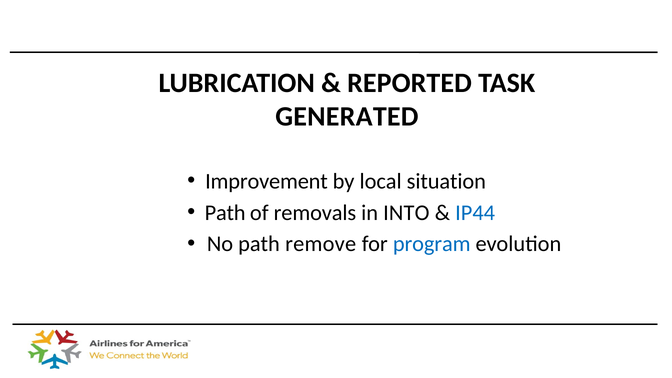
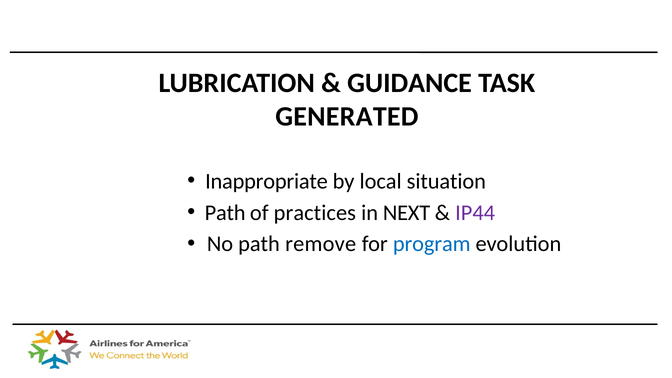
REPORTED: REPORTED -> GUIDANCE (410, 83)
Improvement: Improvement -> Inappropriate (267, 181)
removals: removals -> practices (315, 213)
INTO: INTO -> NEXT (407, 213)
IP44 colour: blue -> purple (475, 213)
